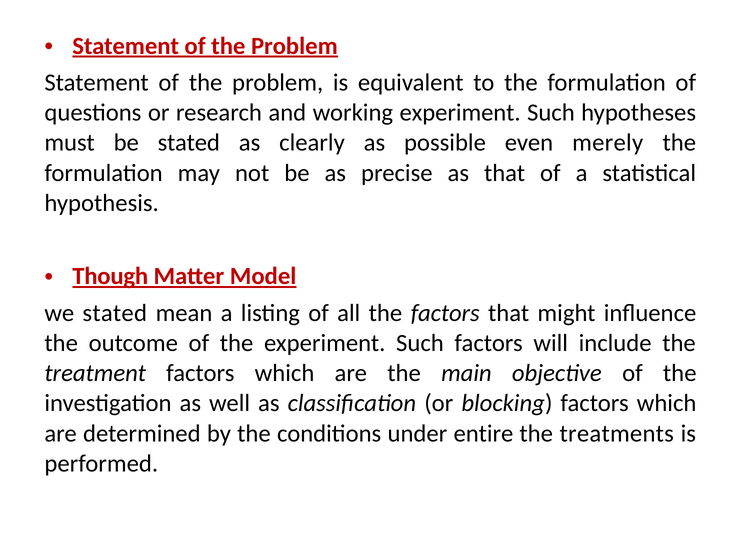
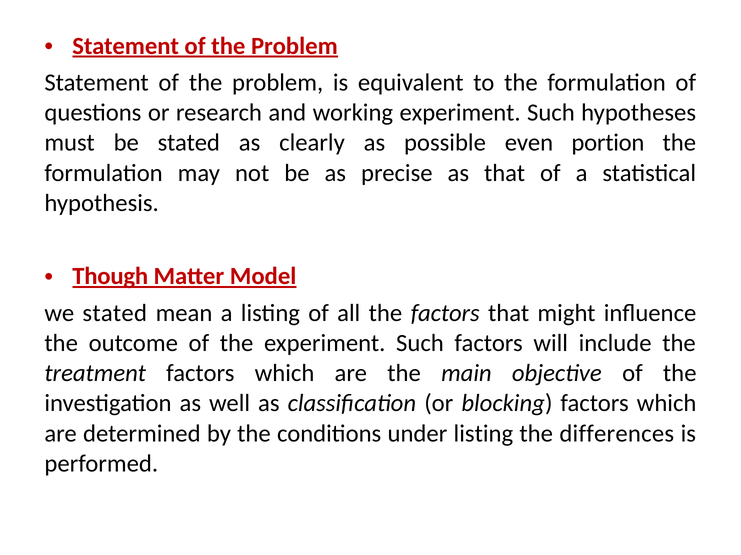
merely: merely -> portion (608, 143)
under entire: entire -> listing (483, 434)
treatments: treatments -> differences (617, 434)
